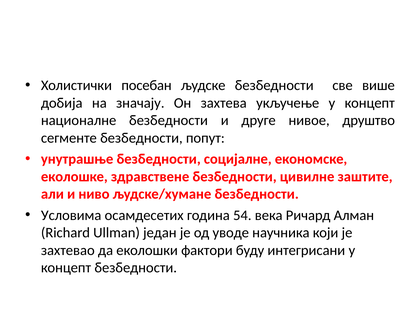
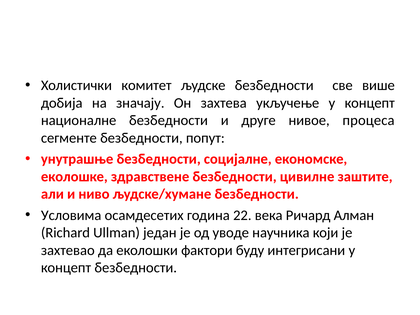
посебан: посебан -> комитет (146, 85)
друштво: друштво -> процеса (369, 120)
54: 54 -> 22 (242, 215)
